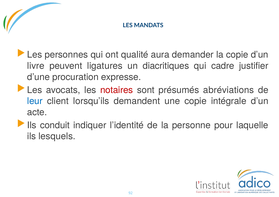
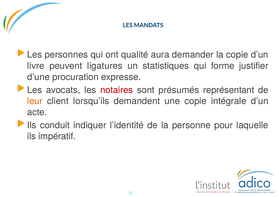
diacritiques: diacritiques -> statistiques (166, 66)
cadre: cadre -> forme (223, 66)
abréviations: abréviations -> représentant (229, 90)
leur colour: blue -> orange (35, 101)
lesquels: lesquels -> impératif (57, 137)
